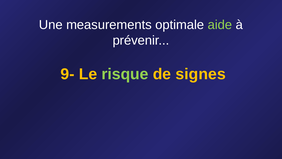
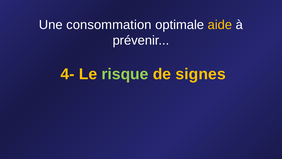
measurements: measurements -> consommation (109, 25)
aide colour: light green -> yellow (220, 25)
9-: 9- -> 4- (68, 74)
